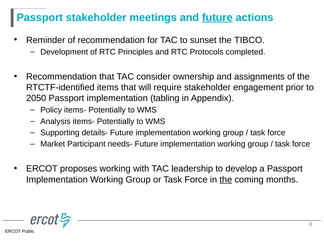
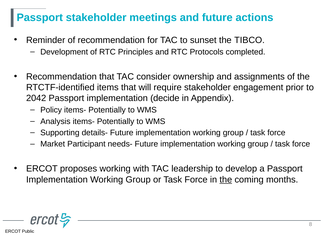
future underline: present -> none (217, 17)
2050: 2050 -> 2042 (36, 98)
tabling: tabling -> decide (165, 98)
